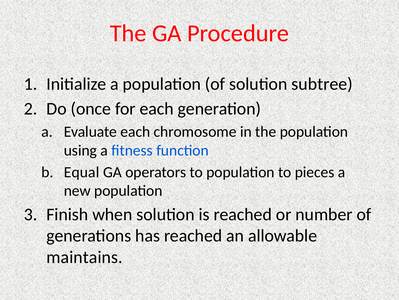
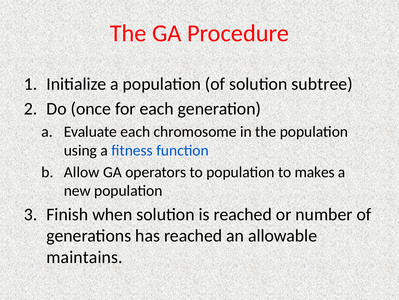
Equal: Equal -> Allow (82, 172)
pieces: pieces -> makes (315, 172)
